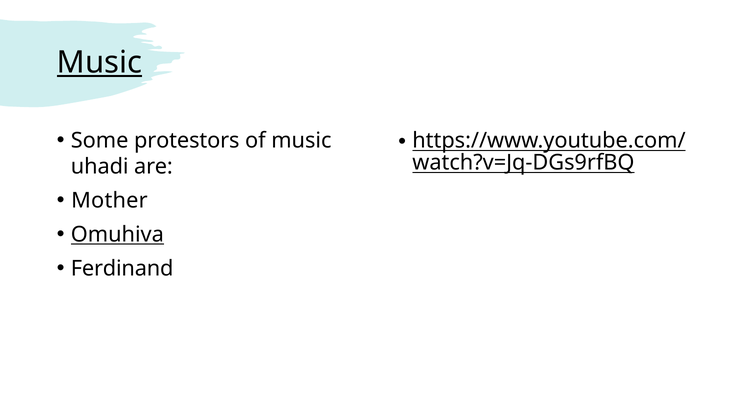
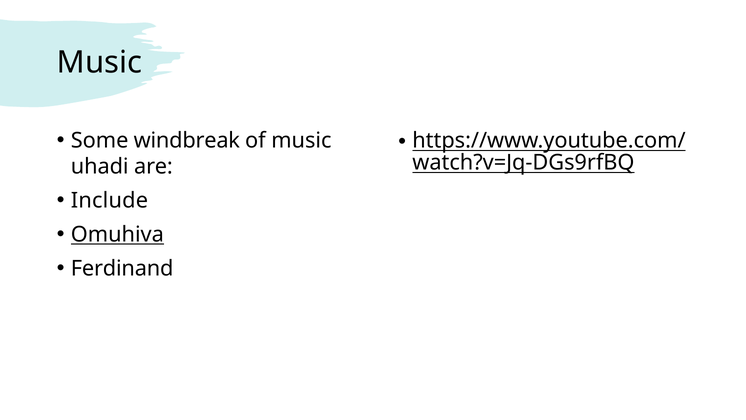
Music underline: present -> none (99, 63)
protestors: protestors -> windbreak (187, 140)
Mother: Mother -> Include (109, 200)
